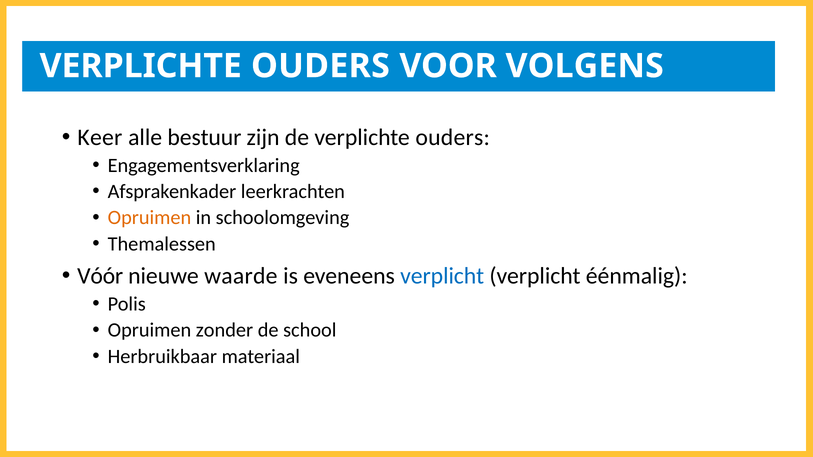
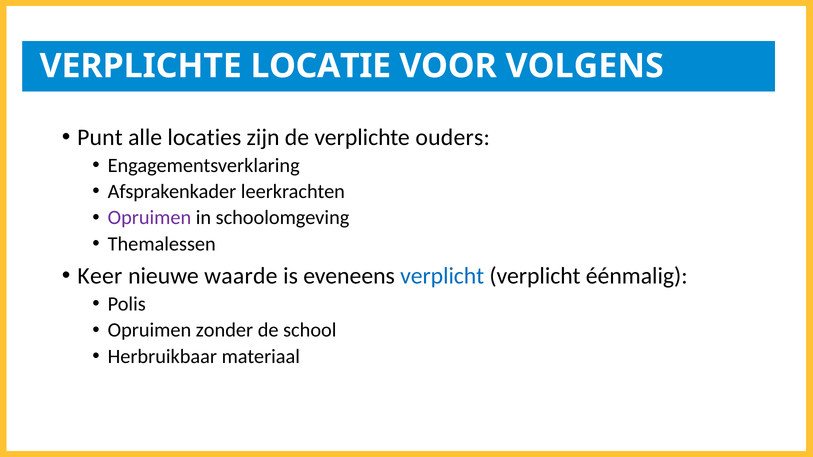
OUDERS: OUDERS -> LOCATIE (321, 66)
Keer: Keer -> Punt (100, 137)
bestuur: bestuur -> locaties (204, 137)
Opruimen colour: orange -> purple (149, 218)
Vóór: Vóór -> Keer (100, 276)
